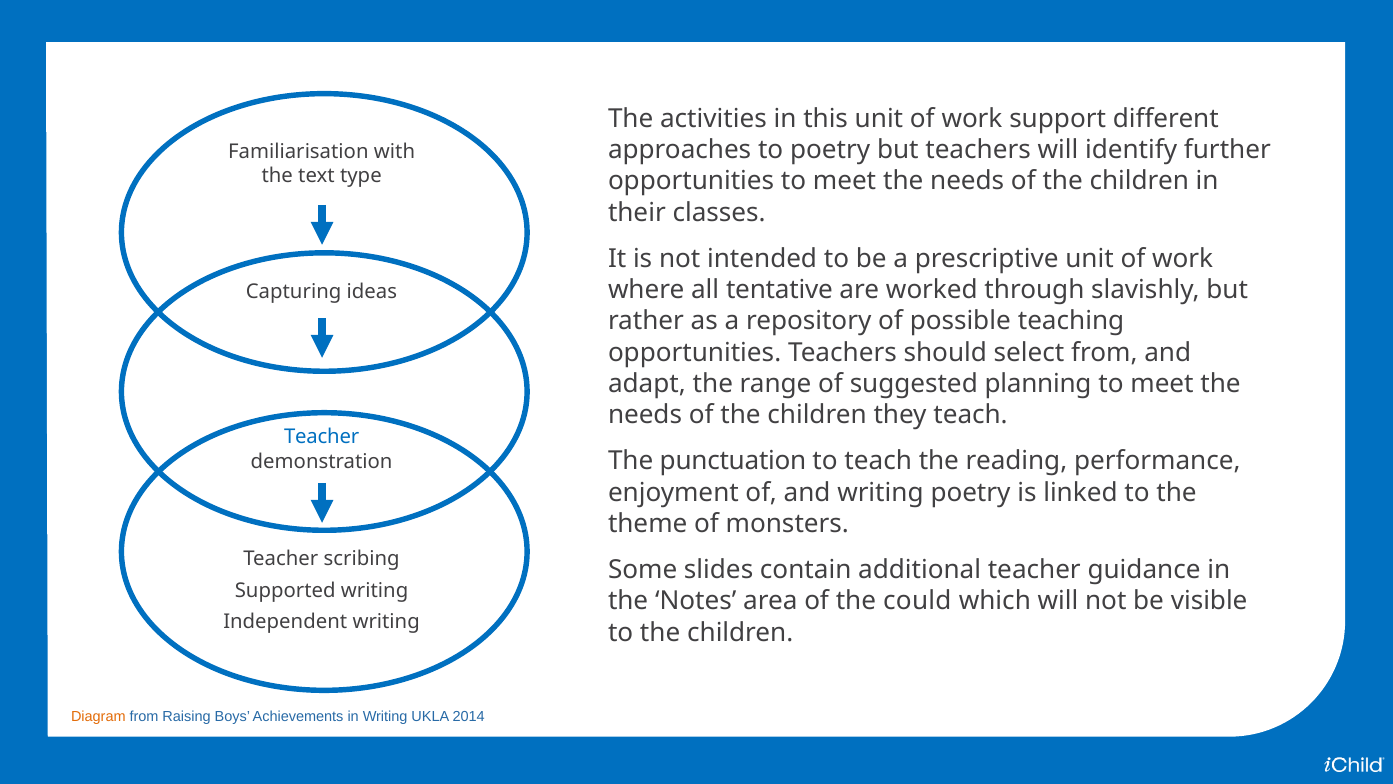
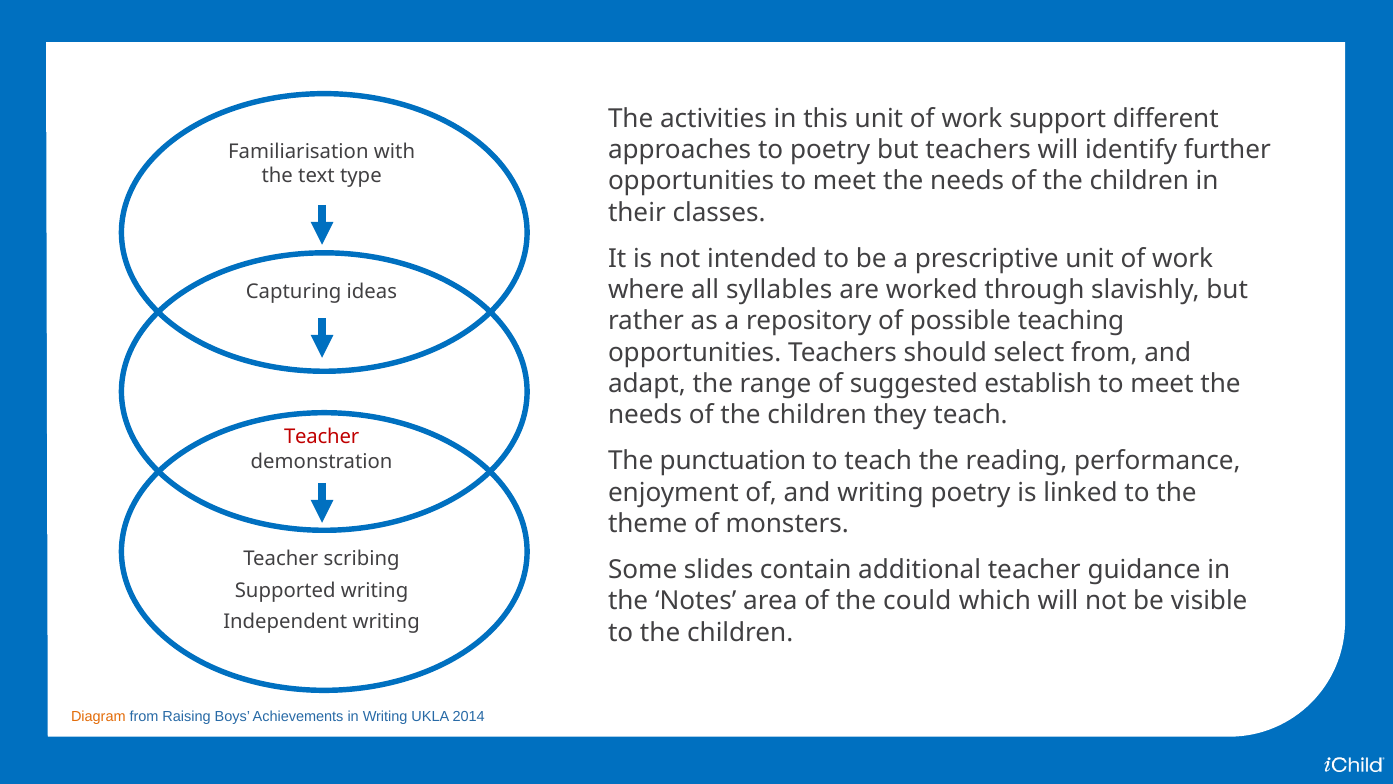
tentative: tentative -> syllables (779, 290)
planning: planning -> establish (1038, 384)
Teacher colour: blue -> red (322, 437)
